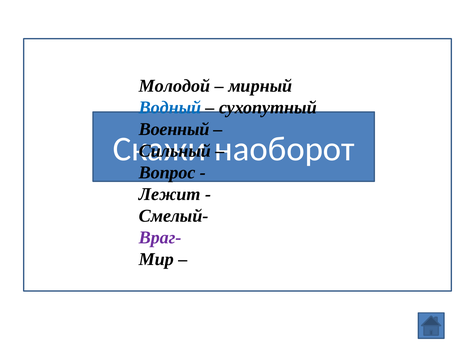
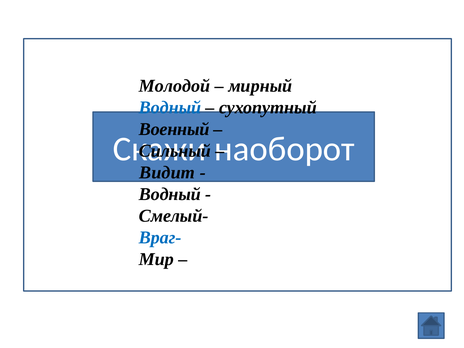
Вопрос: Вопрос -> Видит (167, 173)
Лежит: Лежит -> Водный (170, 194)
Враг- colour: purple -> blue (160, 238)
